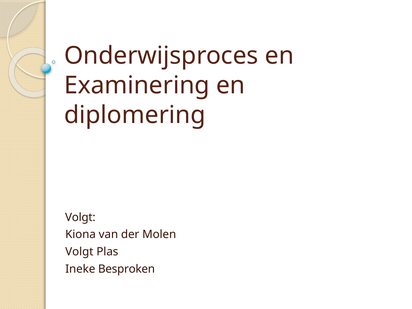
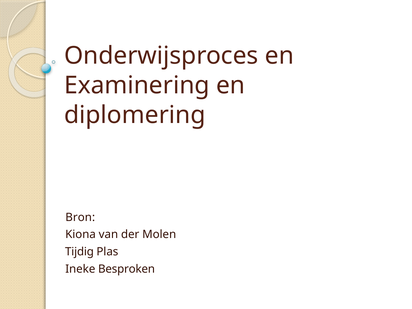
Volgt: Volgt -> Bron (80, 217)
Volgt: Volgt -> Tijdig (79, 252)
